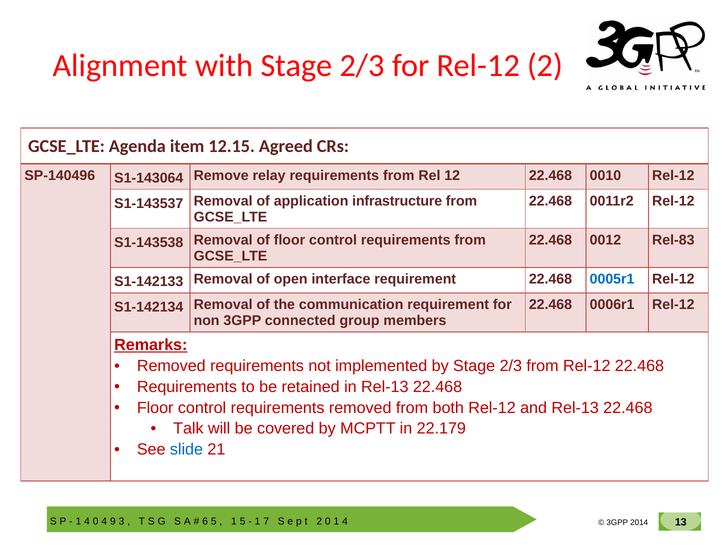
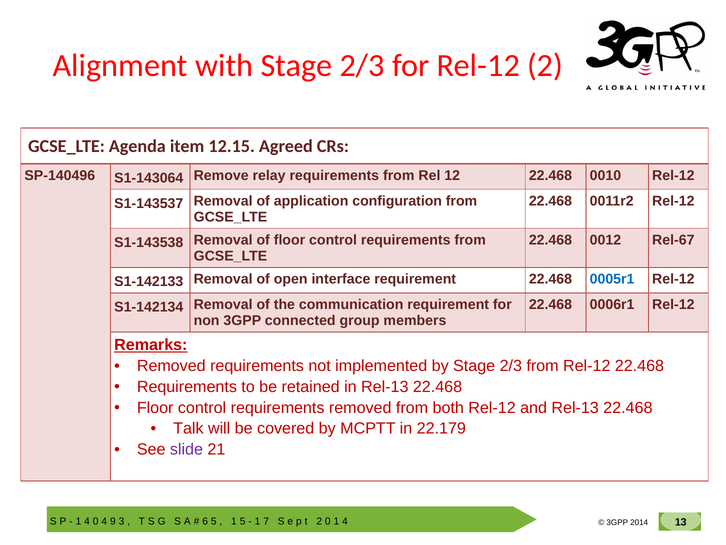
infrastructure: infrastructure -> configuration (397, 201)
Rel-83: Rel-83 -> Rel-67 (673, 240)
slide colour: blue -> purple (186, 449)
